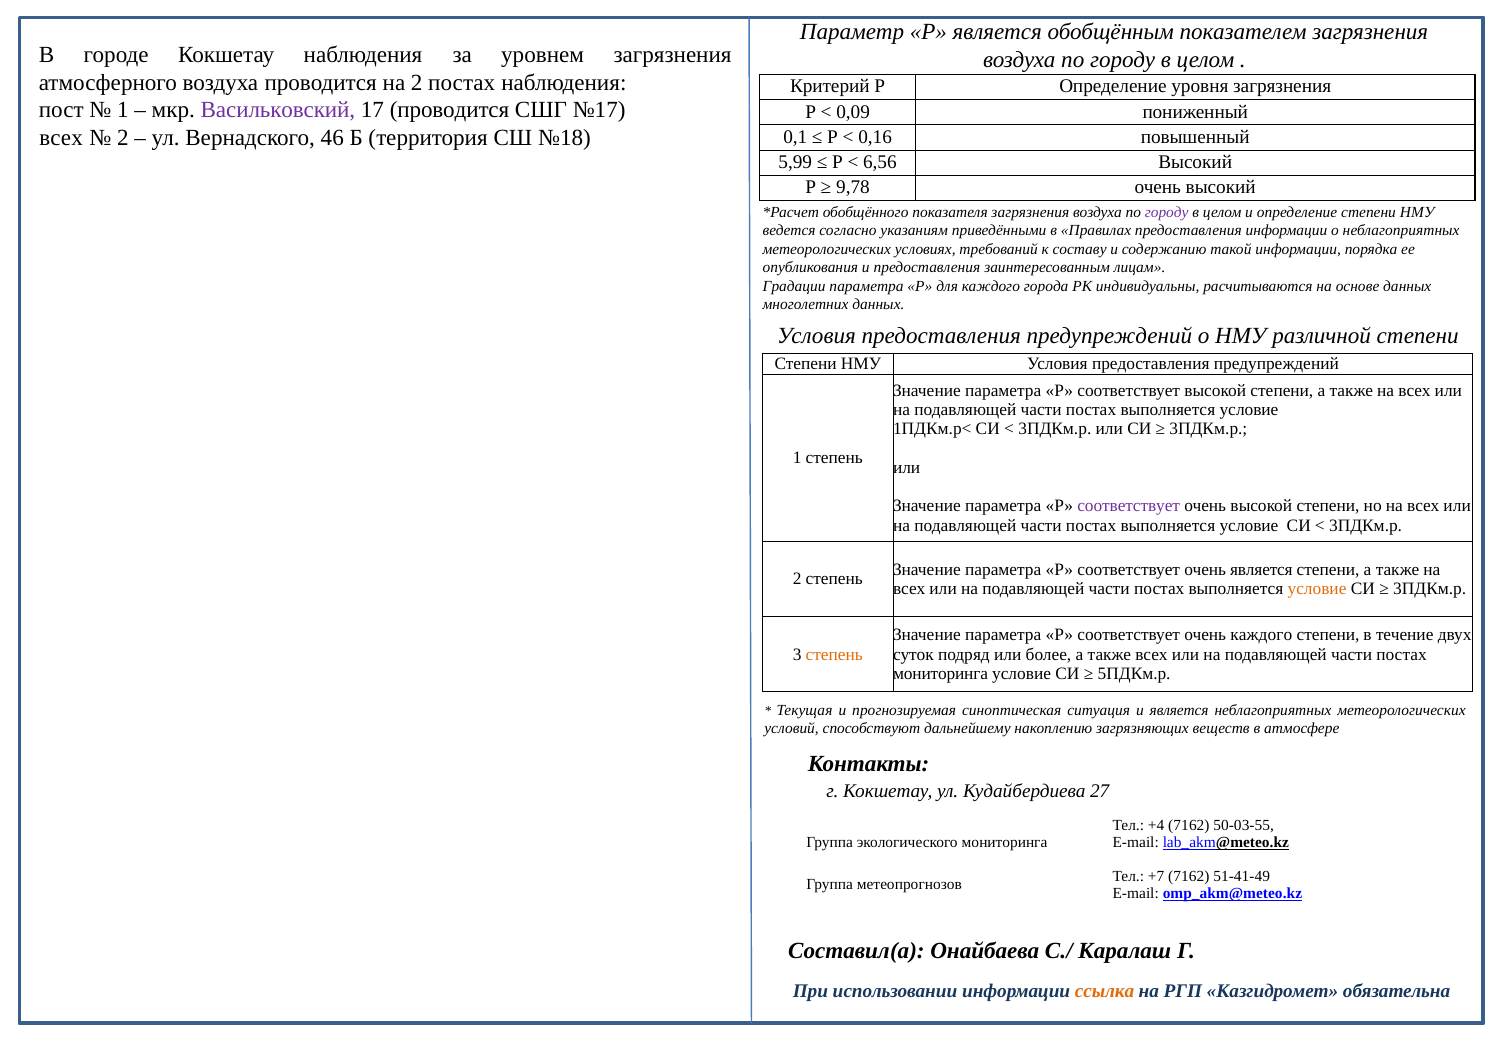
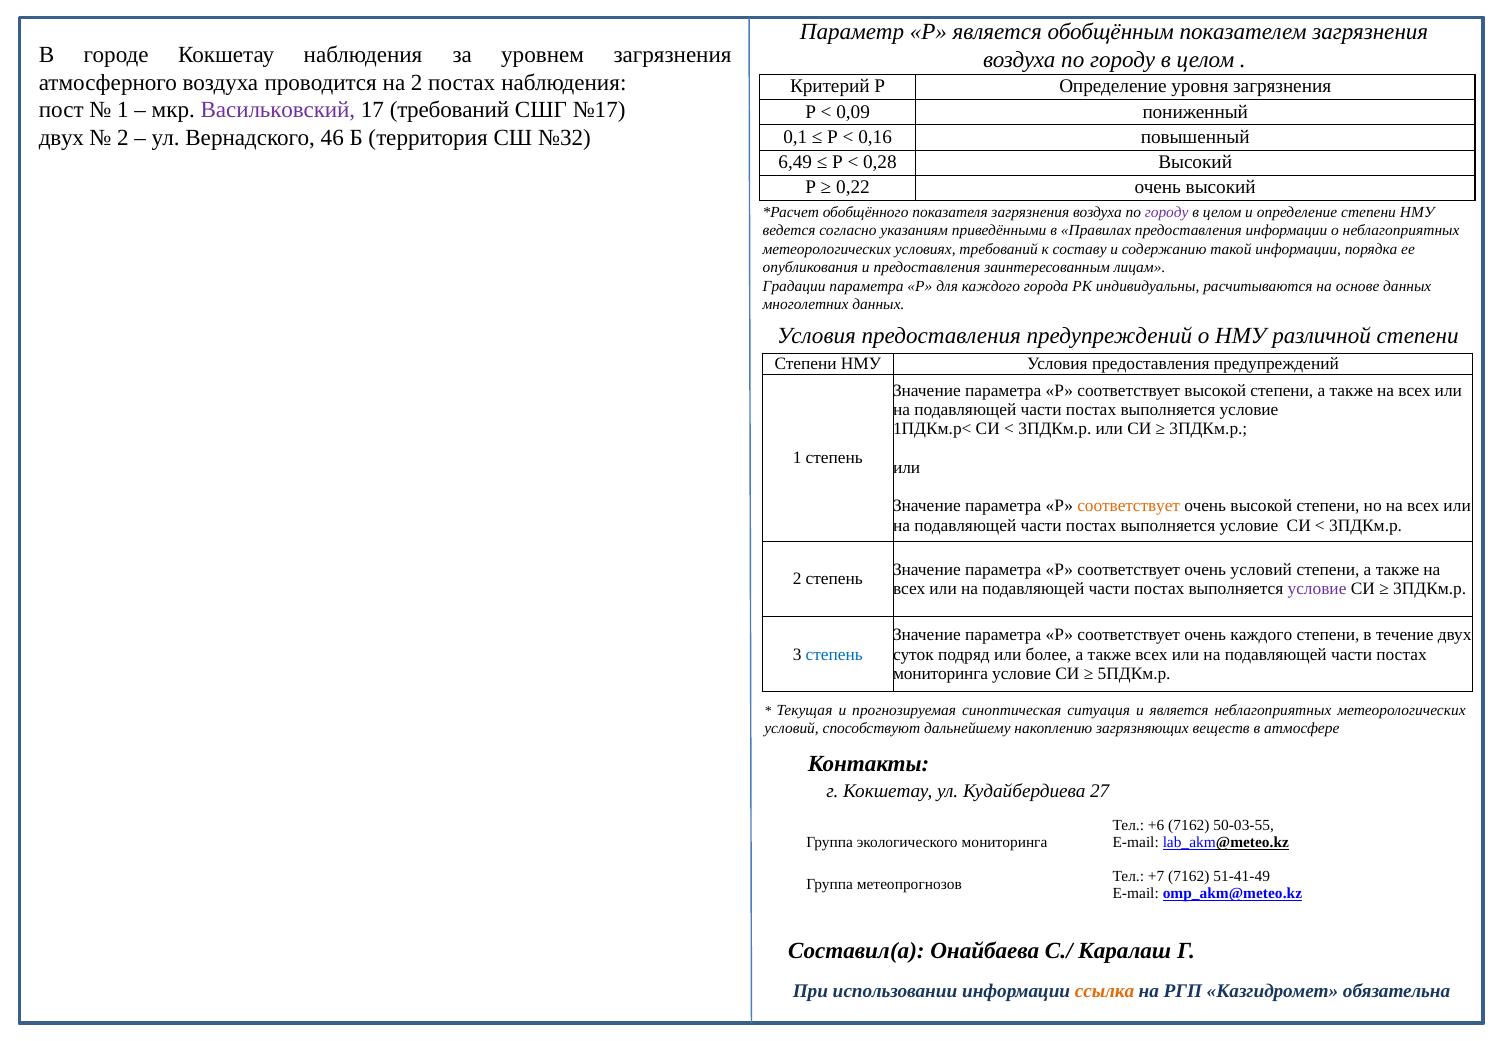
17 проводится: проводится -> требований (450, 110)
всех: всех -> двух (61, 138)
№18: №18 -> №32 (564, 138)
5,99: 5,99 -> 6,49 (795, 162)
6,56: 6,56 -> 0,28 (880, 162)
9,78: 9,78 -> 0,22 (853, 187)
соответствует colour: purple -> orange (1129, 506)
очень является: является -> условий (1261, 569)
условие colour: orange -> purple (1317, 588)
степень colour: orange -> blue (834, 654)
+4: +4 -> +6 (1156, 825)
